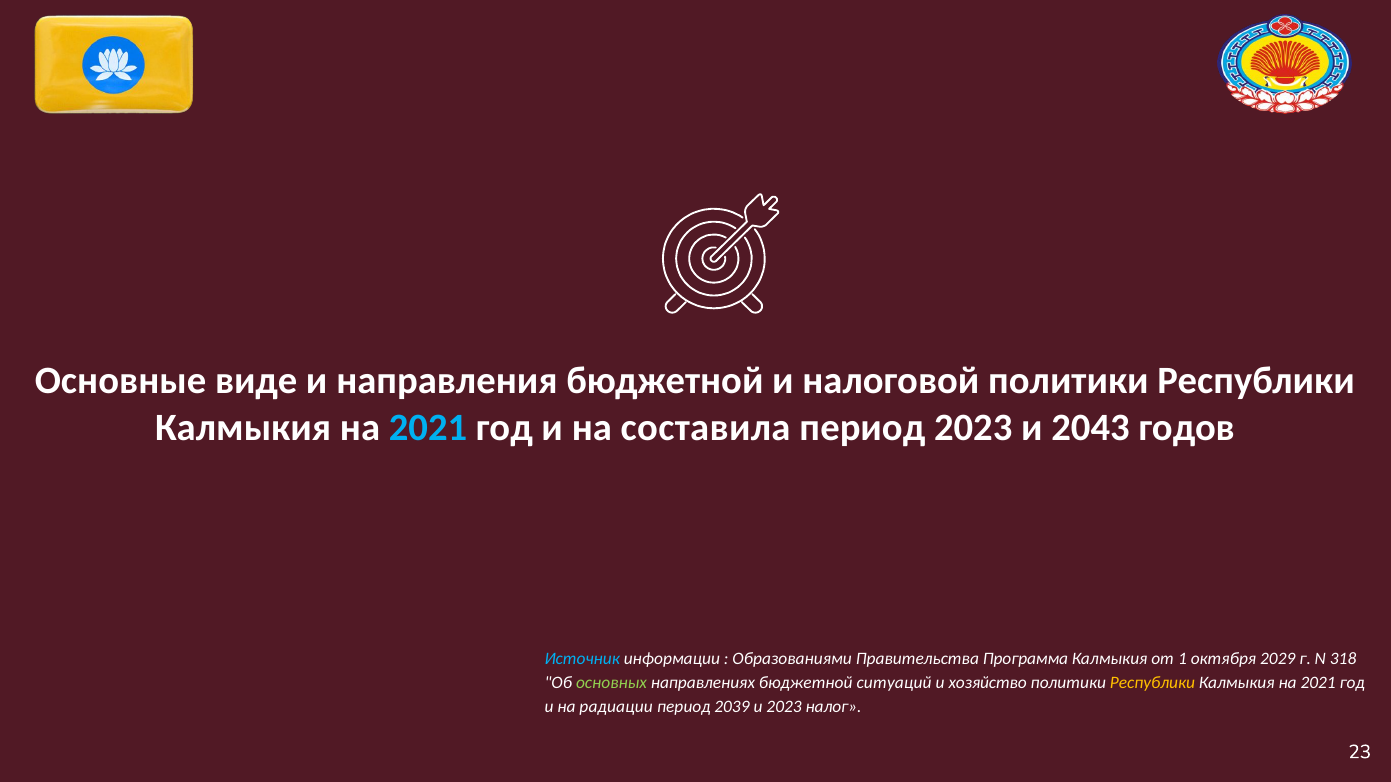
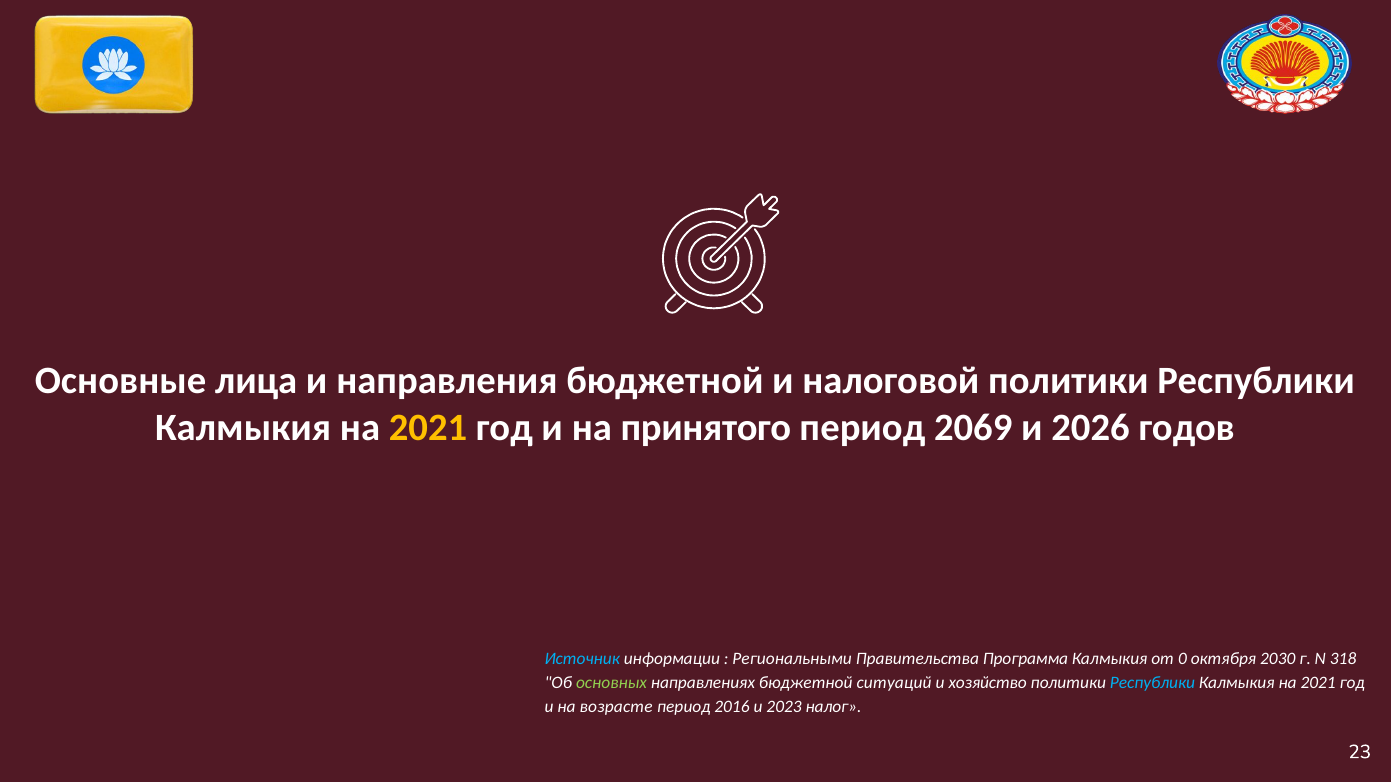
виде: виде -> лица (256, 381)
2021 colour: light blue -> yellow (428, 428)
составила: составила -> принятого (706, 428)
период 2023: 2023 -> 2069 (973, 428)
2043: 2043 -> 2026 (1091, 428)
Образованиями: Образованиями -> Региональными (792, 659)
1: 1 -> 0 (1182, 659)
2029: 2029 -> 2030 (1278, 659)
Республики colour: yellow -> light blue (1152, 683)
радиации: радиации -> возрасте (616, 707)
2039: 2039 -> 2016 (732, 707)
